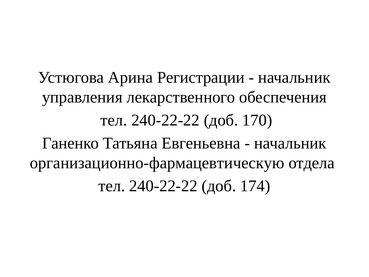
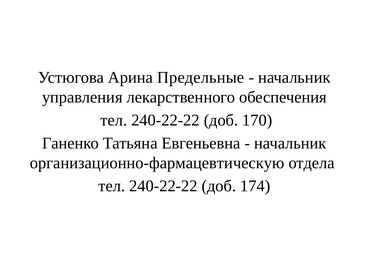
Регистрации: Регистрации -> Предельные (201, 77)
